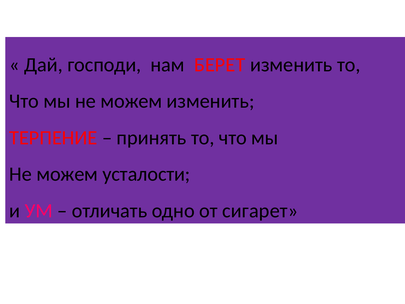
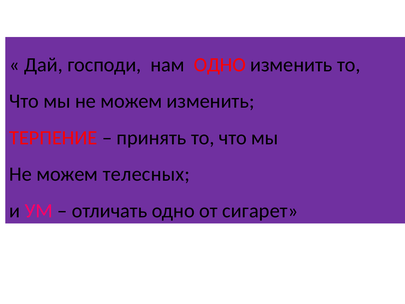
нам БЕРЕТ: БЕРЕТ -> ОДНО (220, 65)
усталости: усталости -> телесных (146, 174)
